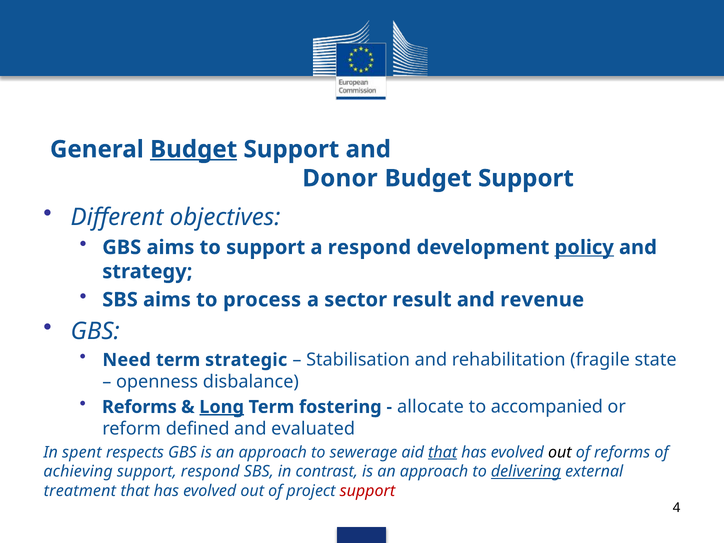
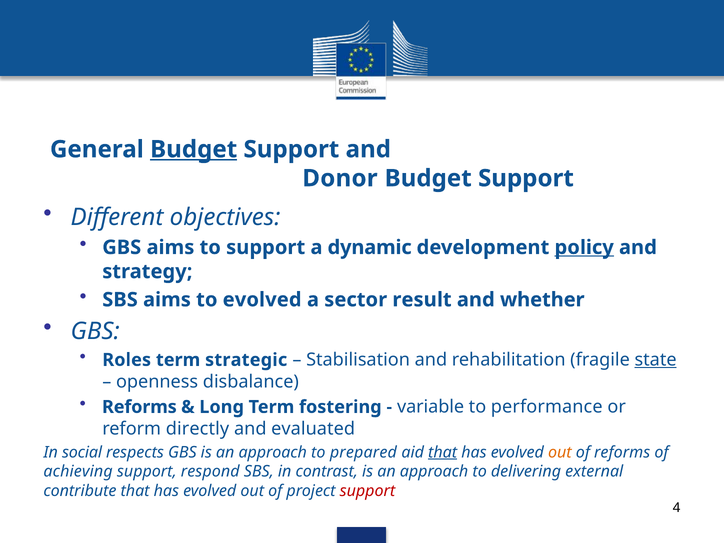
a respond: respond -> dynamic (370, 247)
to process: process -> evolved (262, 300)
revenue: revenue -> whether (542, 300)
Need: Need -> Roles (127, 360)
state underline: none -> present (656, 360)
Long underline: present -> none (222, 407)
allocate: allocate -> variable (431, 407)
accompanied: accompanied -> performance (547, 407)
defined: defined -> directly (198, 429)
spent: spent -> social (82, 452)
sewerage: sewerage -> prepared (363, 452)
out colour: black -> orange (560, 452)
delivering underline: present -> none (526, 472)
treatment: treatment -> contribute (80, 491)
